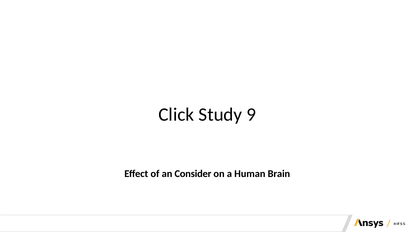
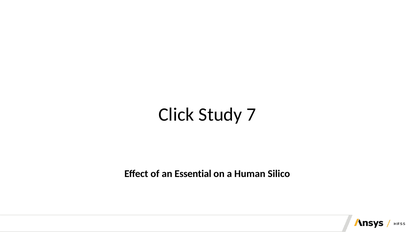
9: 9 -> 7 (251, 115)
Consider: Consider -> Essential (193, 174)
Brain: Brain -> Silico (279, 174)
